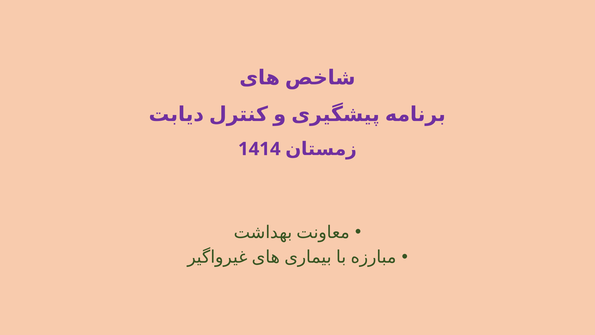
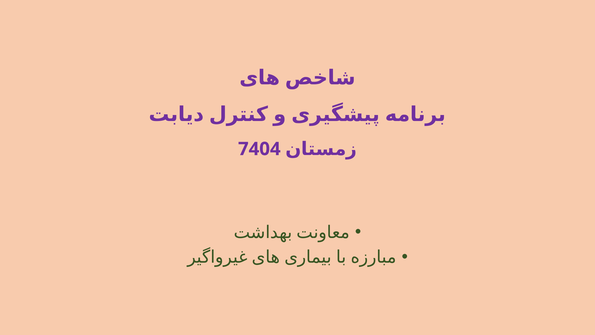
1414: 1414 -> 7404 (259, 149)
